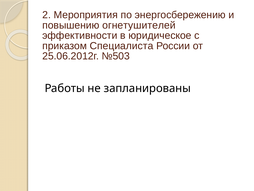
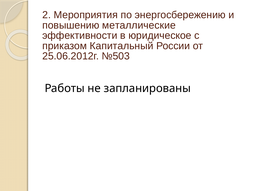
огнетушителей: огнетушителей -> металлические (139, 25)
Специалиста: Специалиста -> Капитальный (122, 46)
